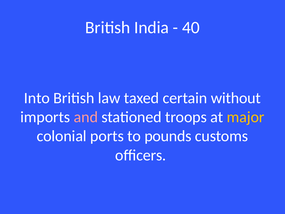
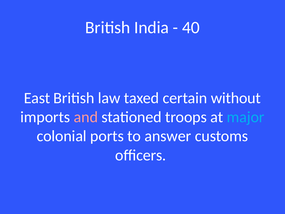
Into: Into -> East (37, 98)
major colour: yellow -> light blue (246, 117)
pounds: pounds -> answer (168, 136)
